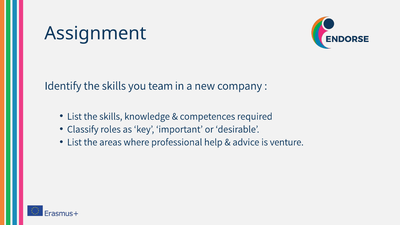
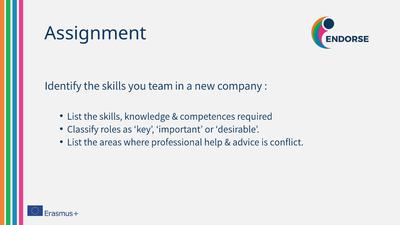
venture: venture -> conflict (287, 142)
